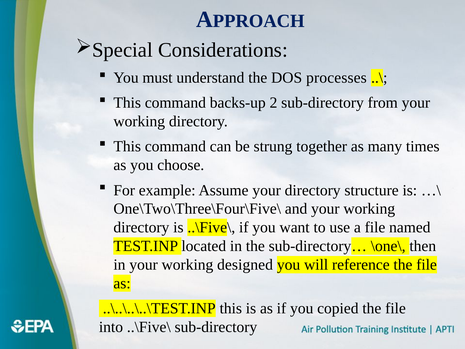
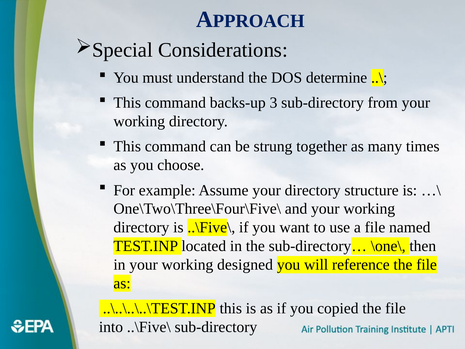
processes: processes -> determine (337, 78)
2: 2 -> 3 (273, 103)
